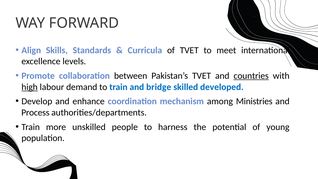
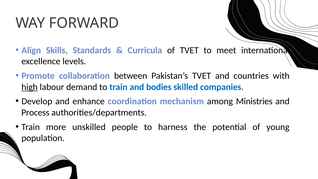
countries underline: present -> none (251, 76)
bridge: bridge -> bodies (159, 87)
developed: developed -> companies (222, 87)
